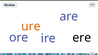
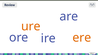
ere colour: black -> orange (82, 38)
